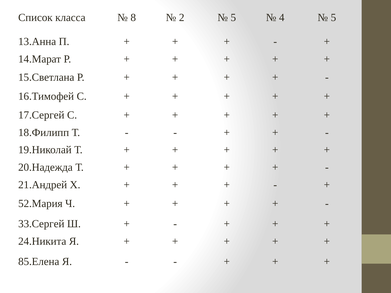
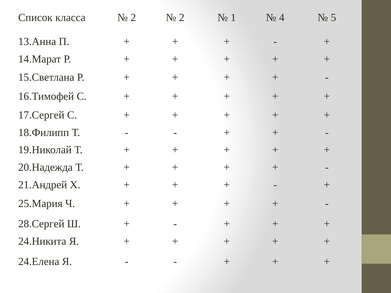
8: 8 -> 2 (133, 18)
5: 5 -> 1 (233, 18)
52.Мария: 52.Мария -> 25.Мария (40, 204)
33.Сергей: 33.Сергей -> 28.Сергей (41, 224)
85.Елена: 85.Елена -> 24.Елена (39, 262)
